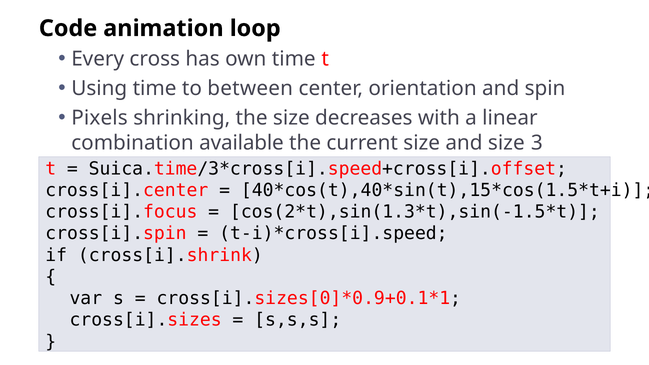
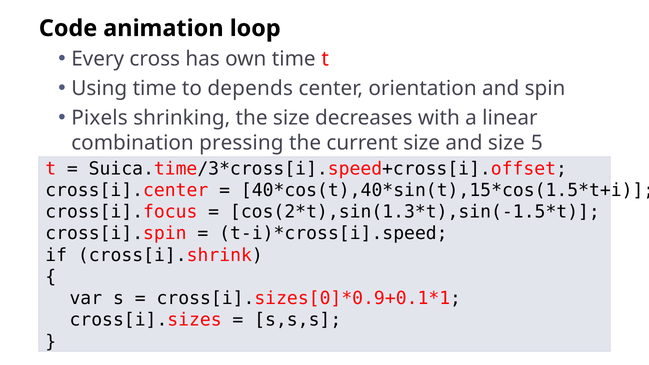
between: between -> depends (250, 88)
available: available -> pressing (241, 143)
3: 3 -> 5 (537, 143)
